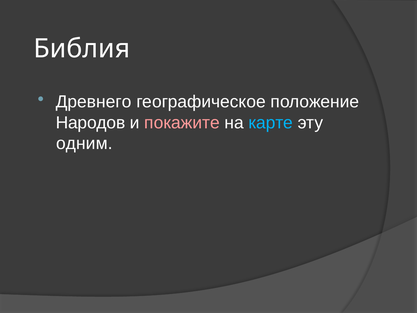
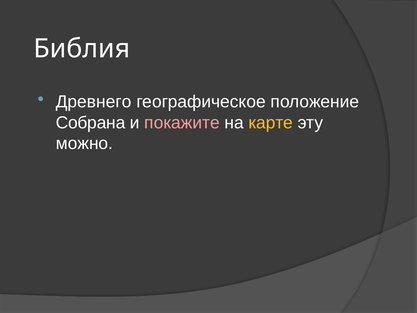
Народов: Народов -> Собрана (91, 123)
карте colour: light blue -> yellow (271, 123)
одним: одним -> можно (84, 143)
